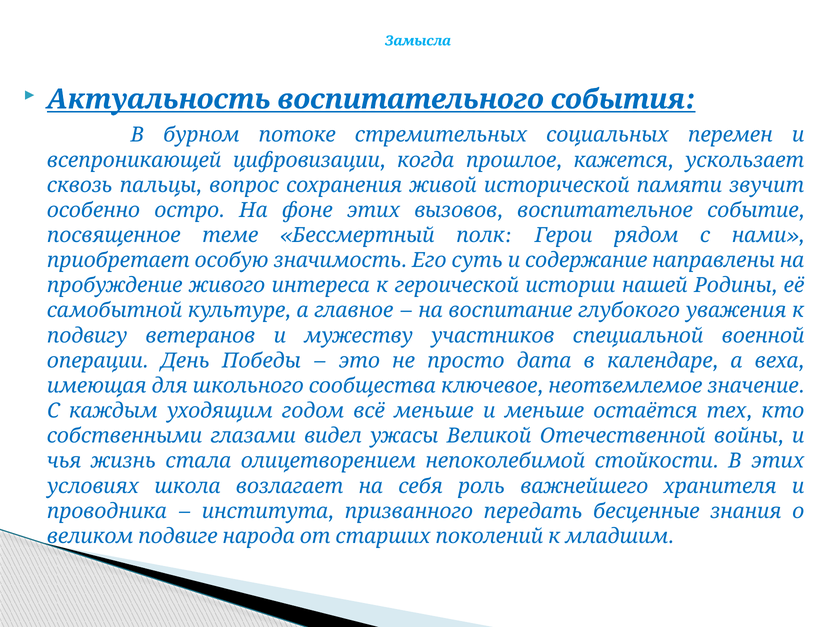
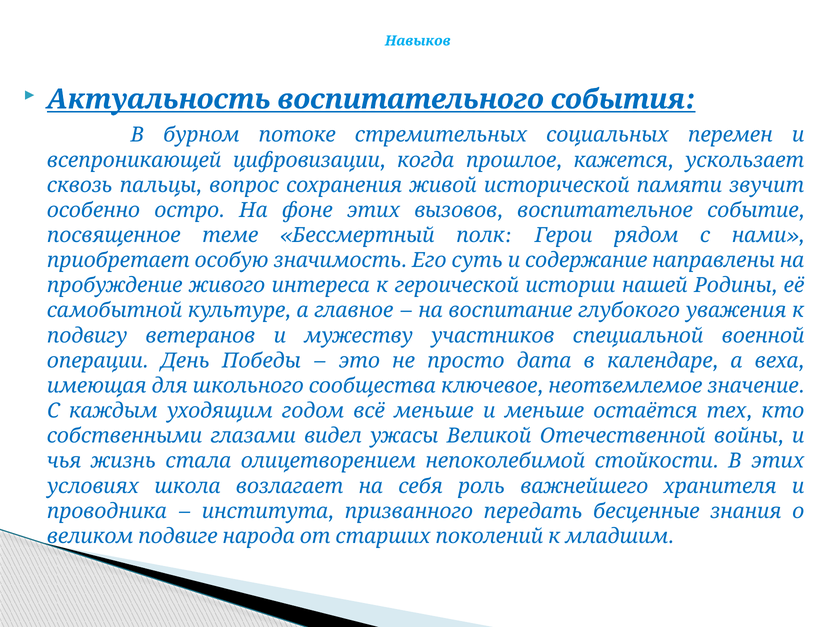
Замысла: Замысла -> Навыков (418, 41)
